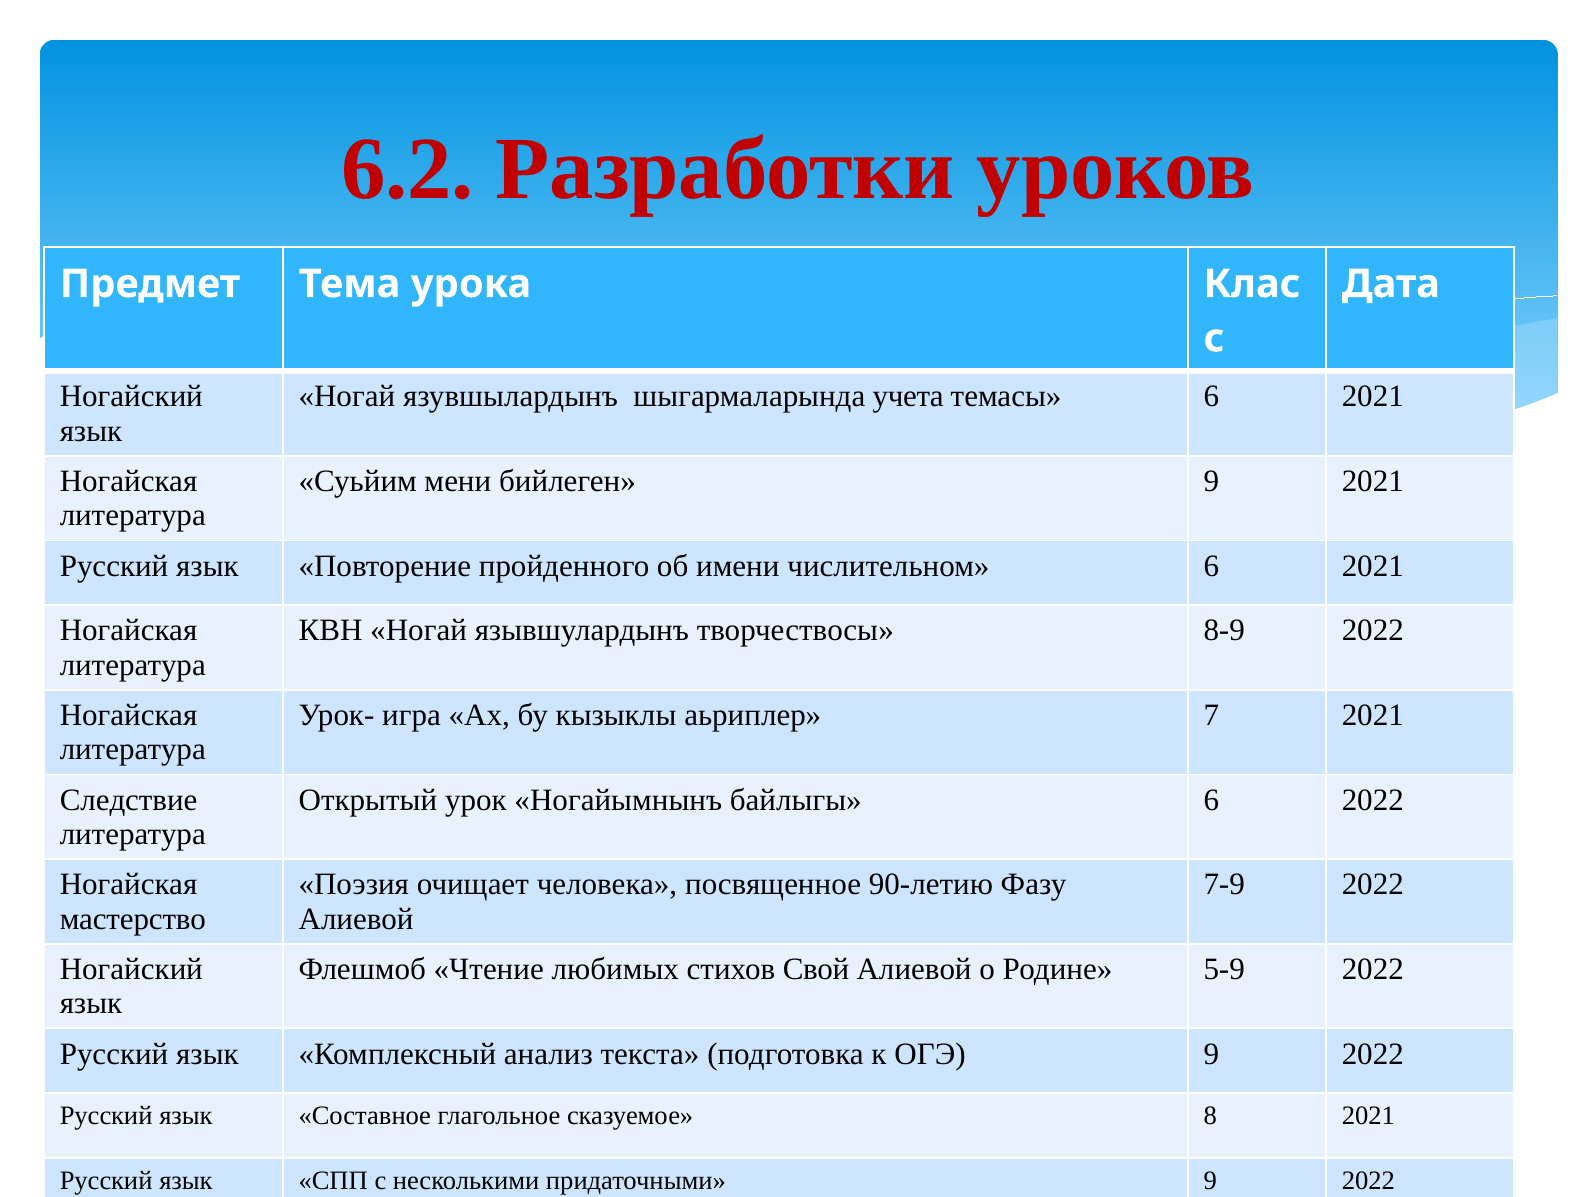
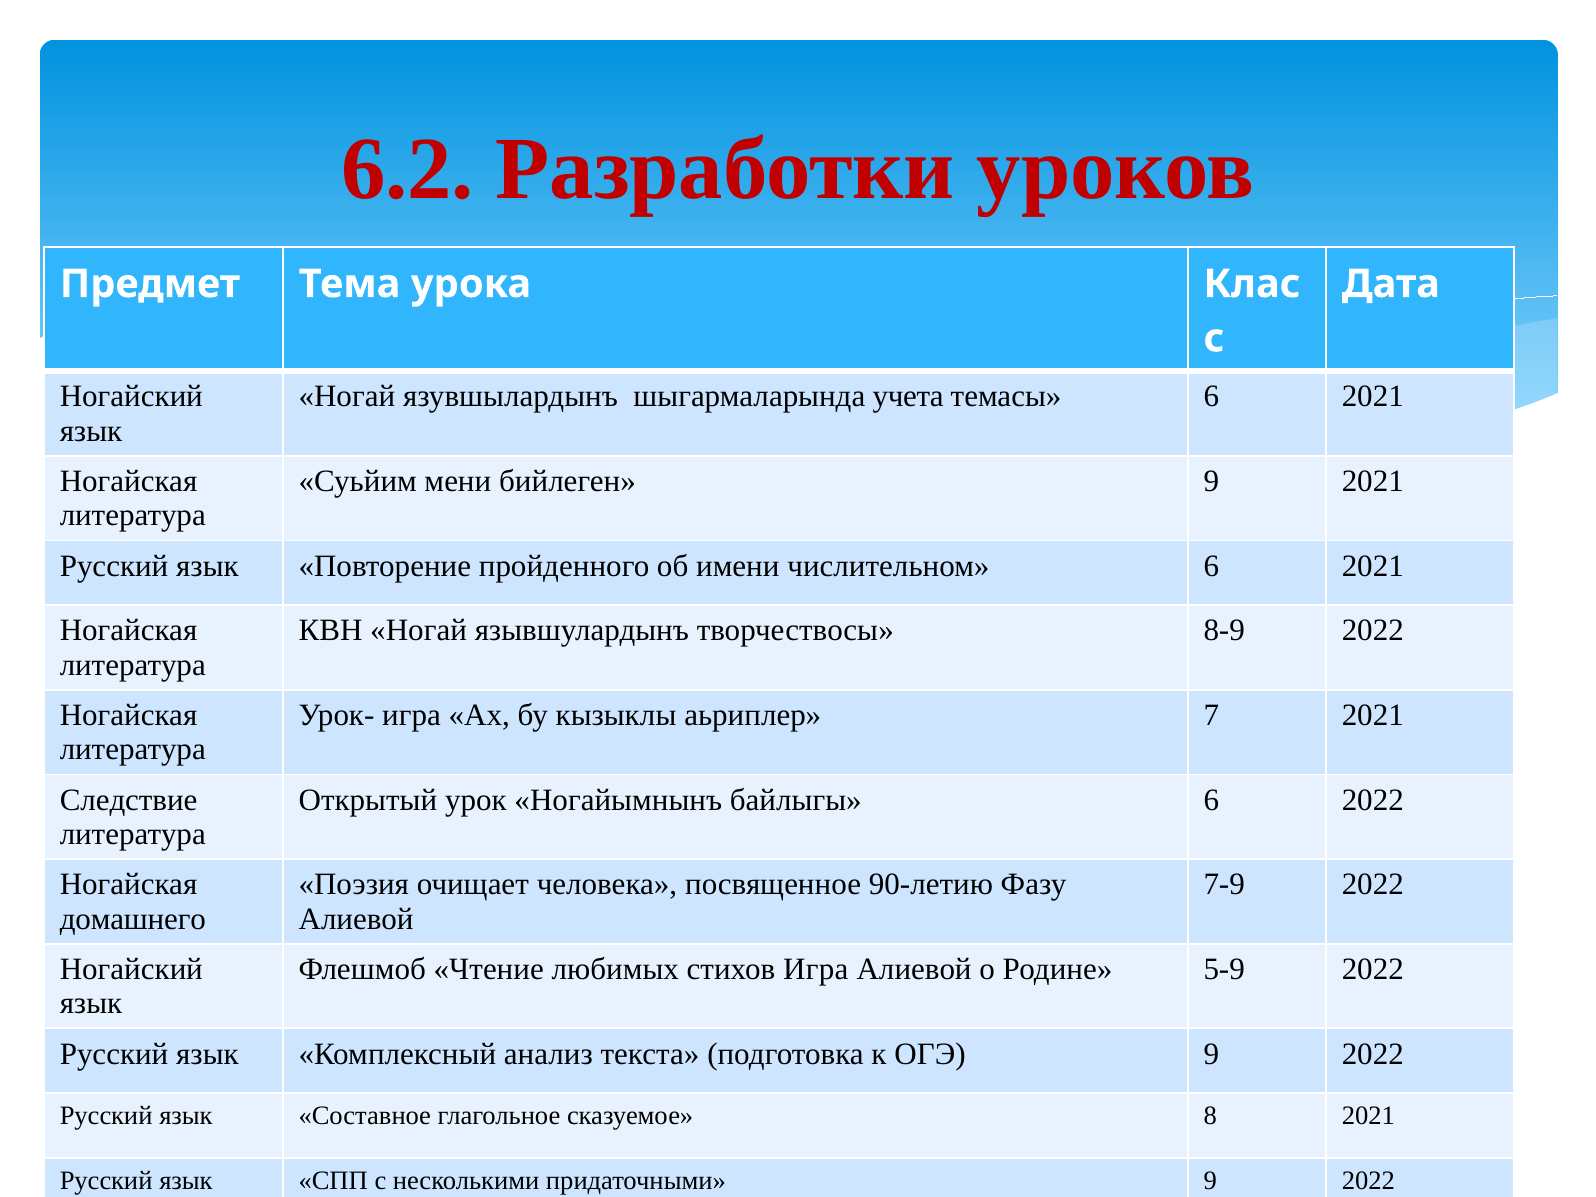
мастерство: мастерство -> домашнего (133, 919)
стихов Свой: Свой -> Игра (816, 969)
